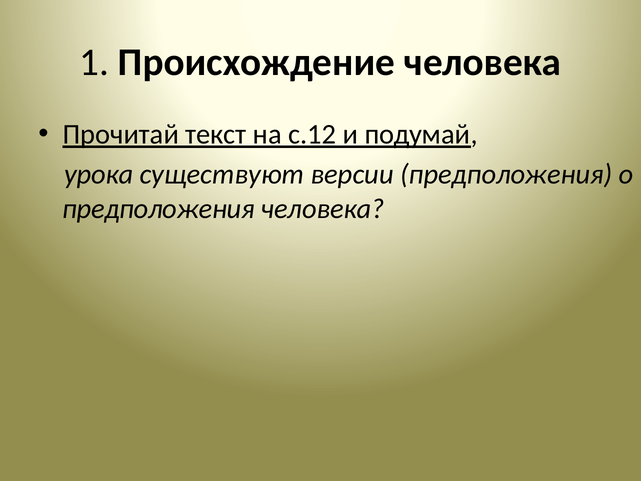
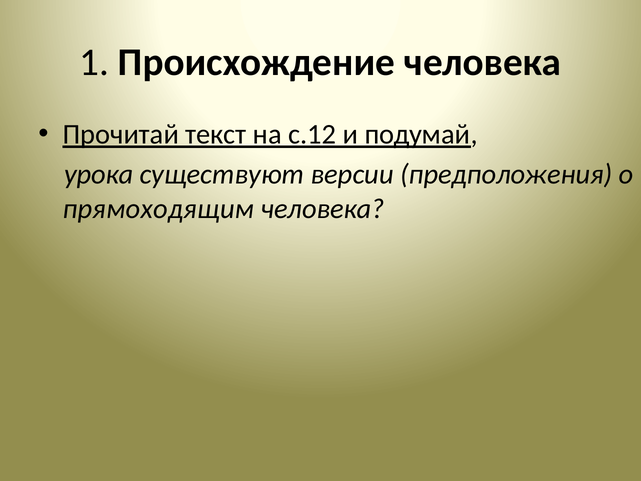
предположения: предположения -> прямоходящим (158, 209)
